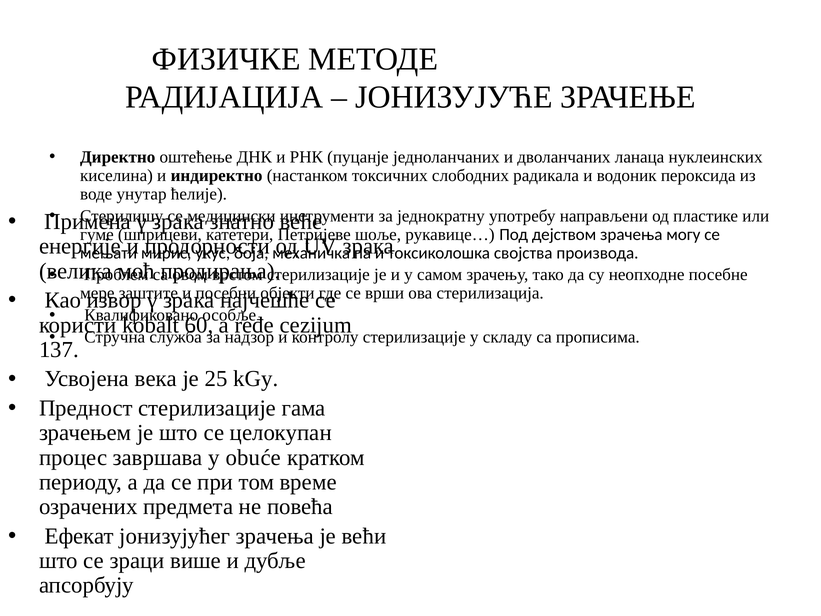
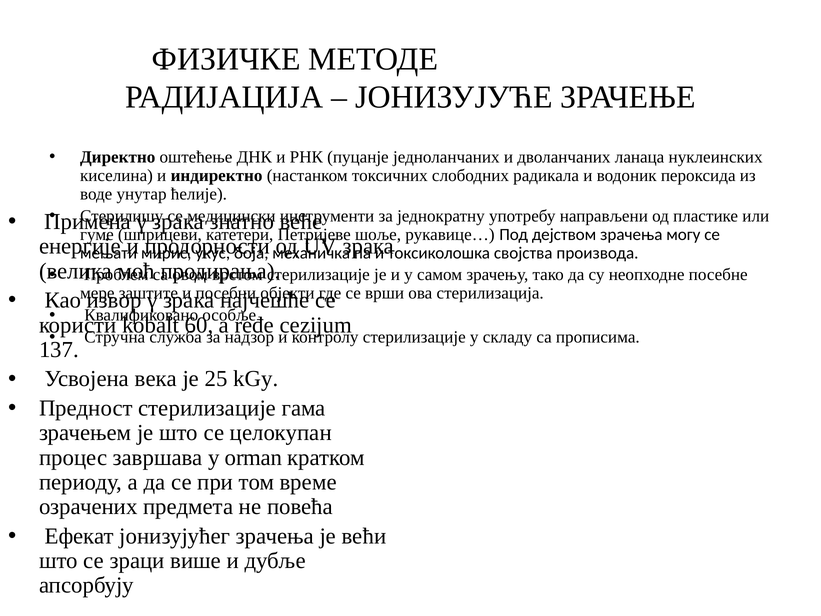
obuće: obuće -> orman (254, 457)
